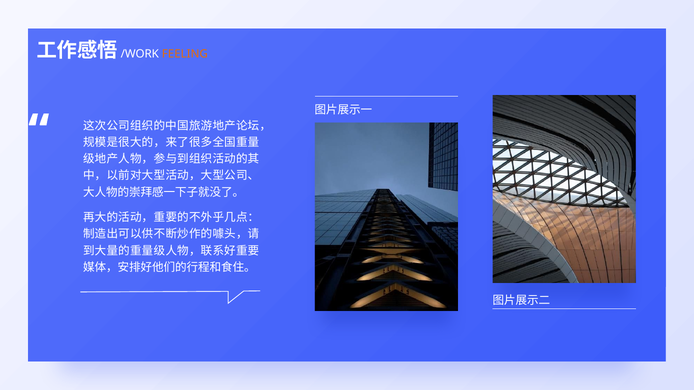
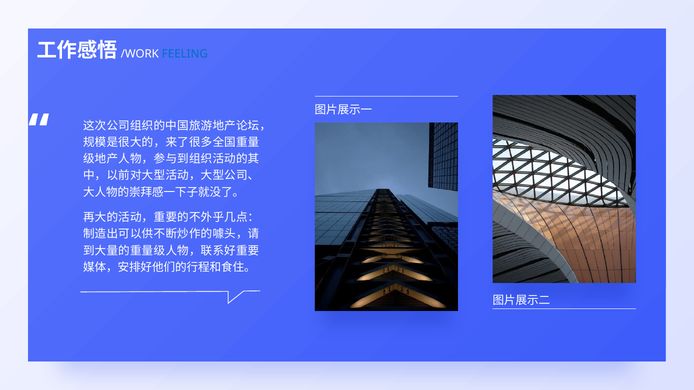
FEELING colour: orange -> blue (185, 54)
